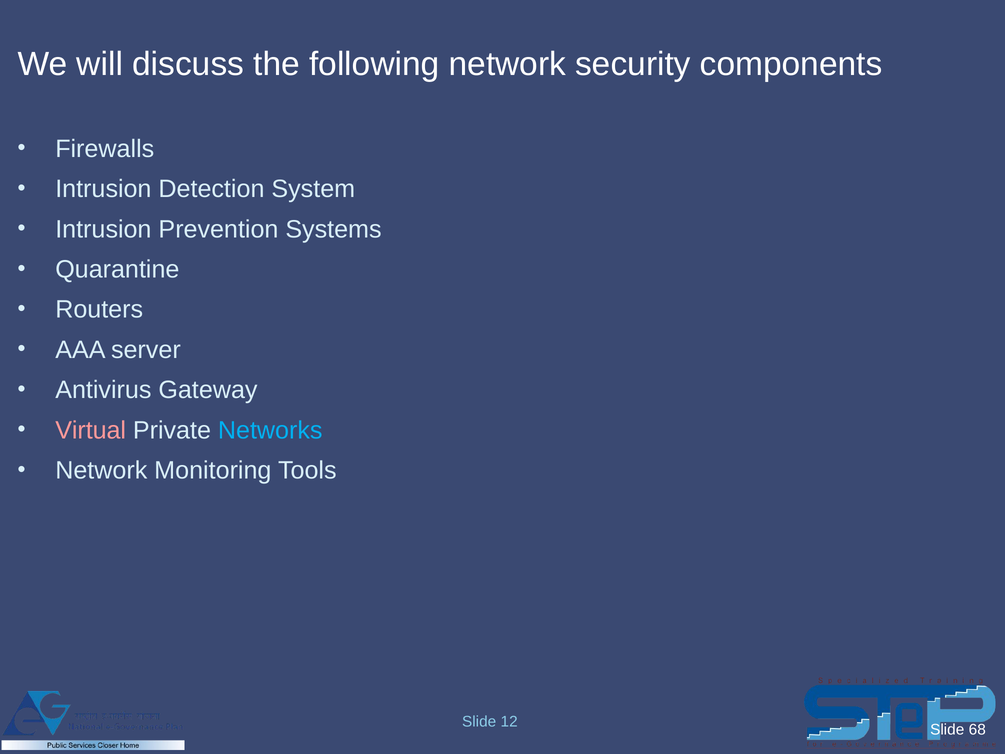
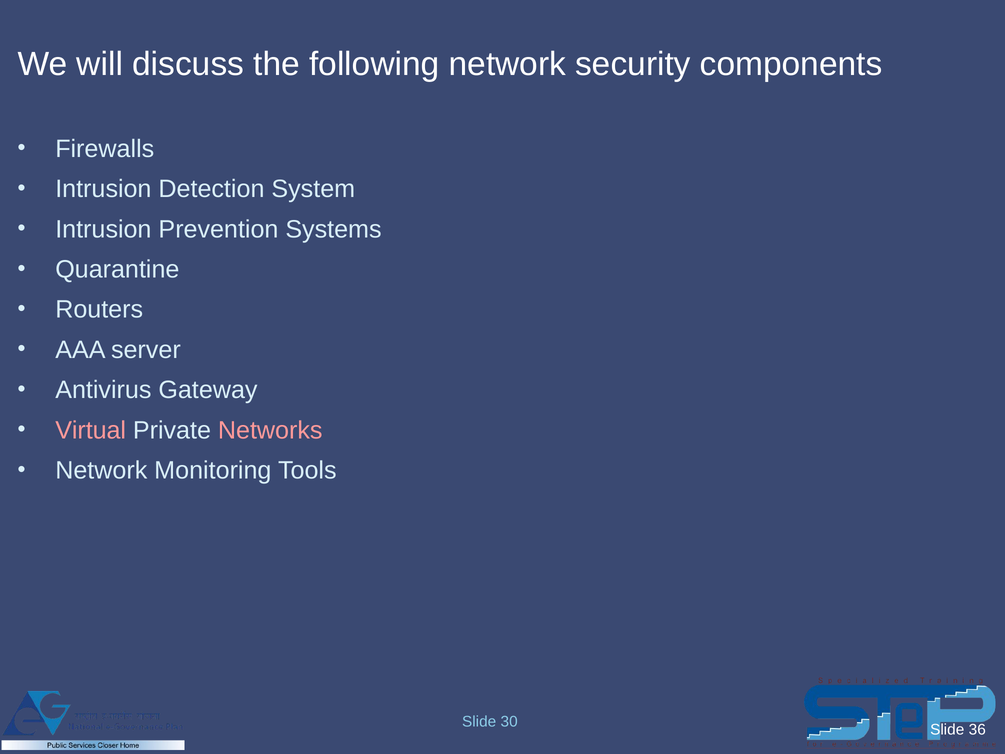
Networks colour: light blue -> pink (270, 430)
12: 12 -> 30 (509, 721)
68: 68 -> 36 (977, 730)
